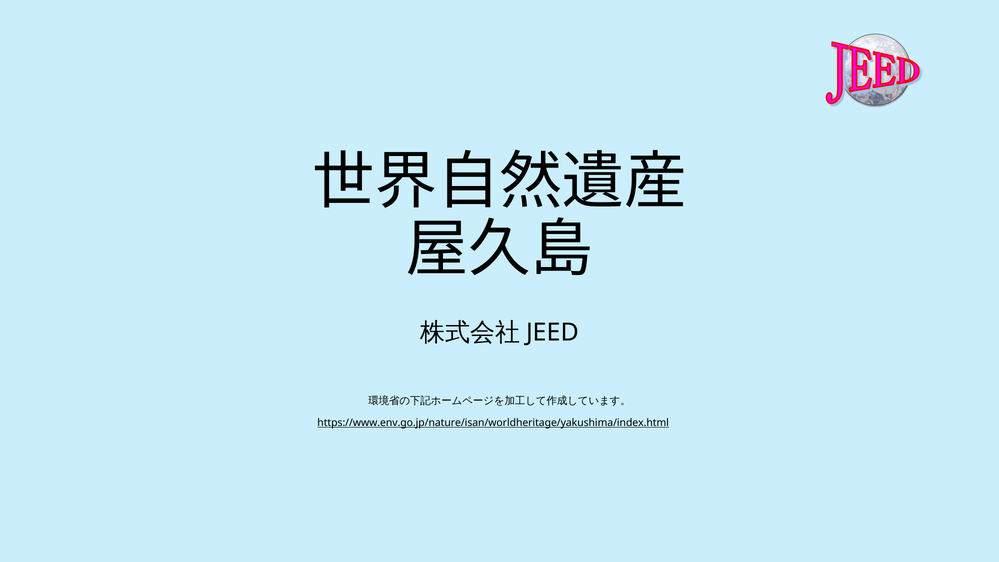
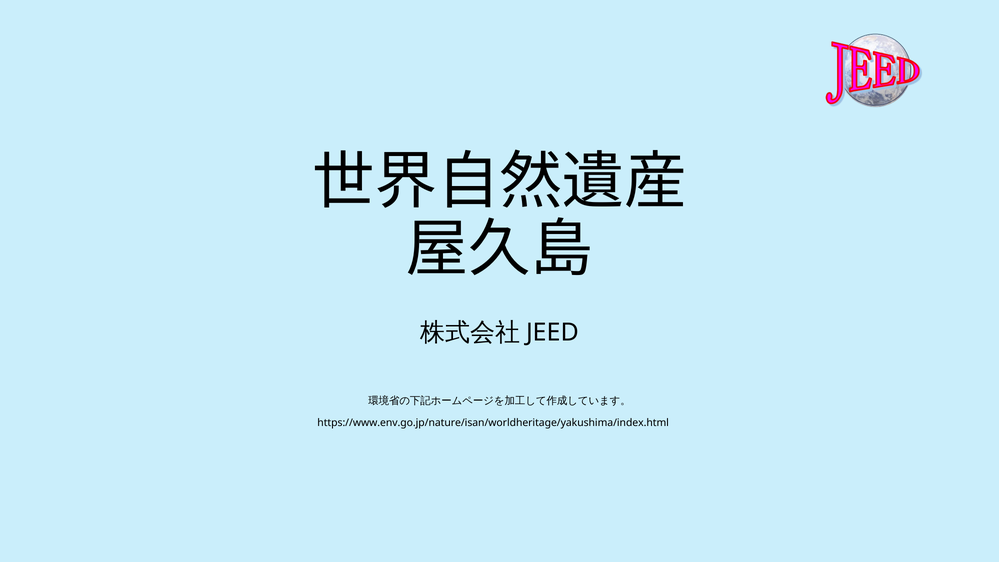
https://www.env.go.jp/nature/isan/worldheritage/yakushima/index.html underline: present -> none (493, 423)
